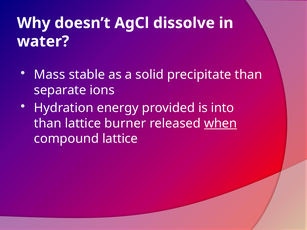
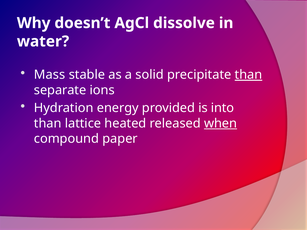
than underline: none -> present (248, 75)
burner: burner -> heated (125, 123)
compound lattice: lattice -> paper (120, 139)
